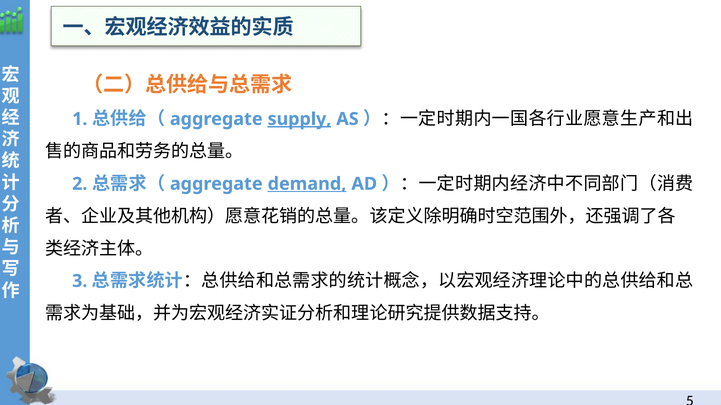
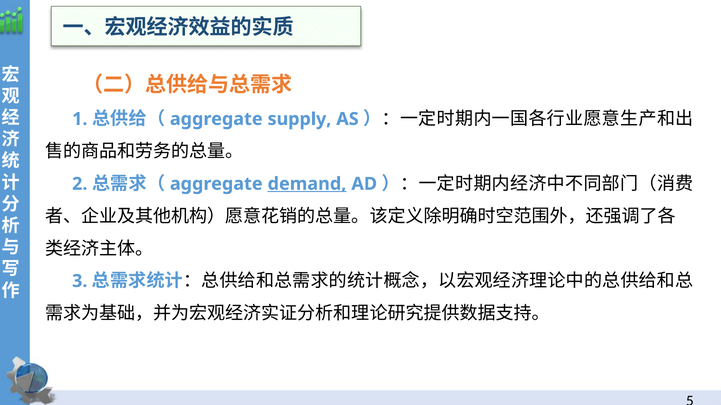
supply underline: present -> none (299, 119)
